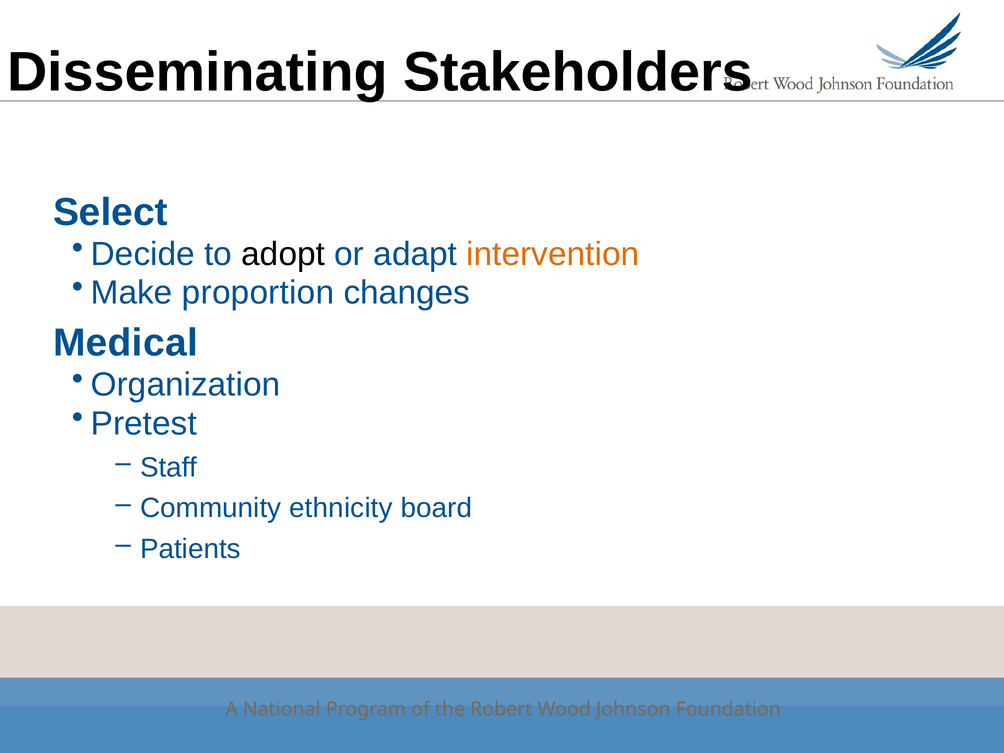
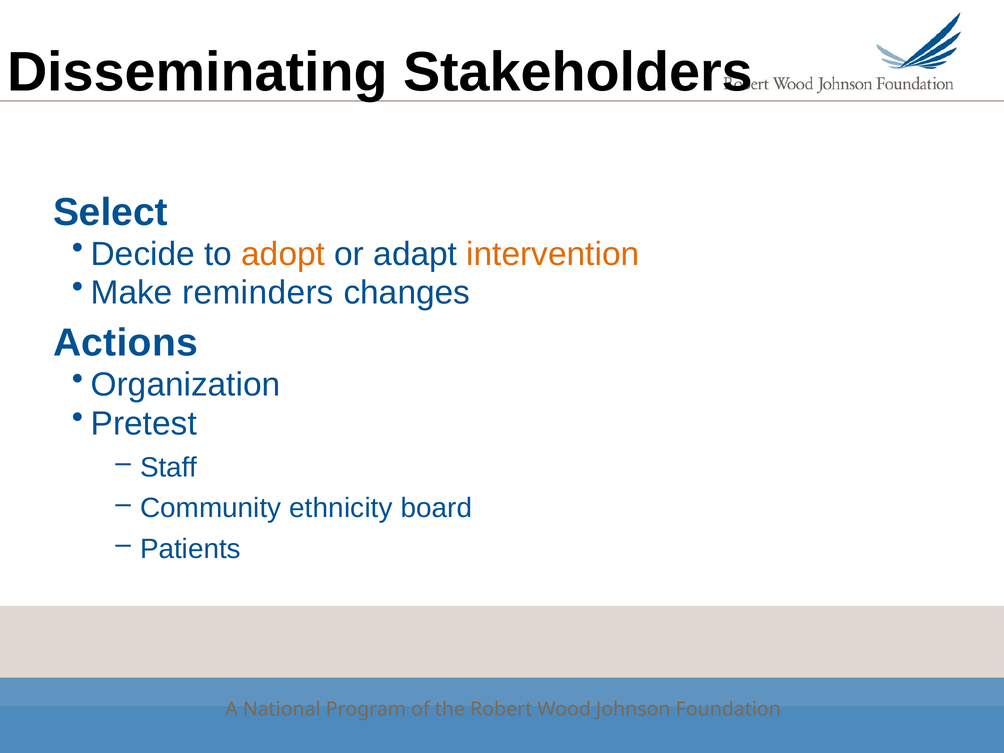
adopt colour: black -> orange (283, 254)
proportion: proportion -> reminders (258, 293)
Medical: Medical -> Actions (125, 343)
